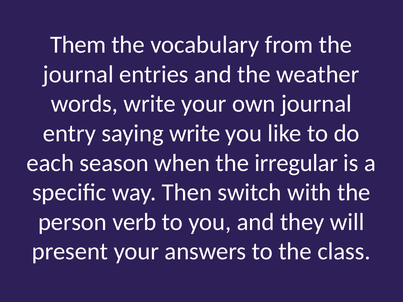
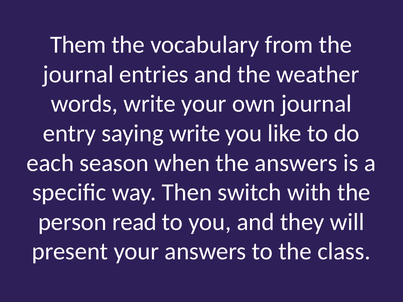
the irregular: irregular -> answers (296, 163)
verb: verb -> read (134, 222)
